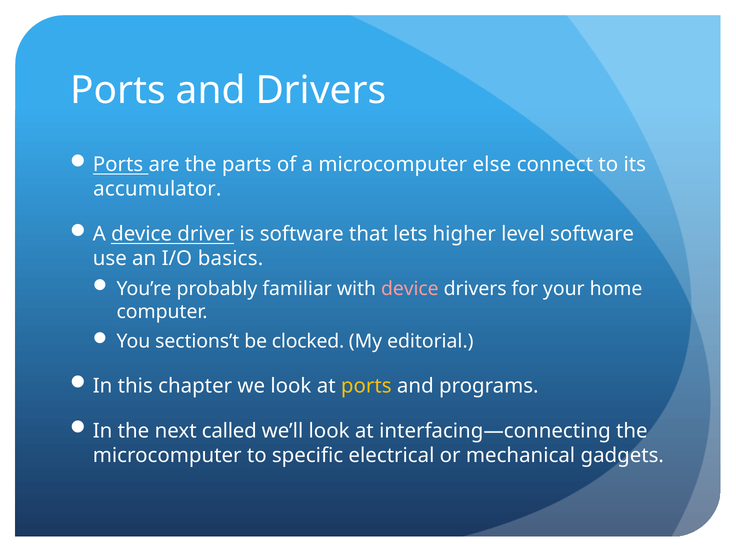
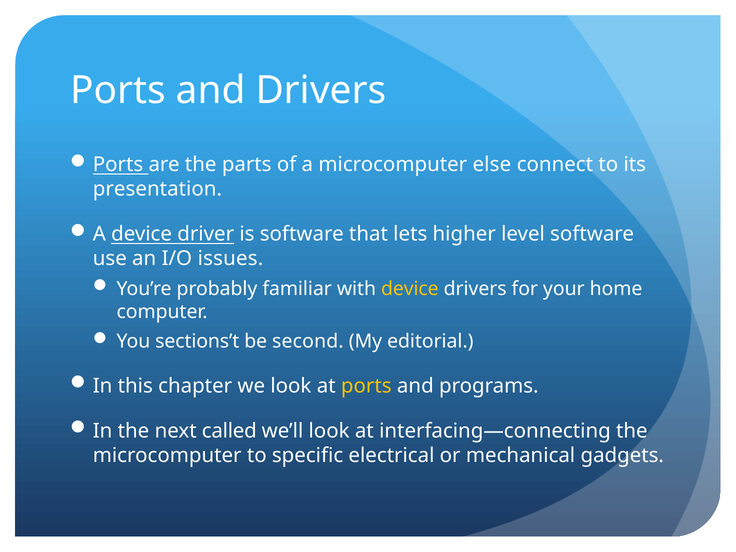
accumulator: accumulator -> presentation (157, 189)
basics: basics -> issues (231, 259)
device colour: pink -> yellow (410, 289)
clocked: clocked -> second (308, 341)
